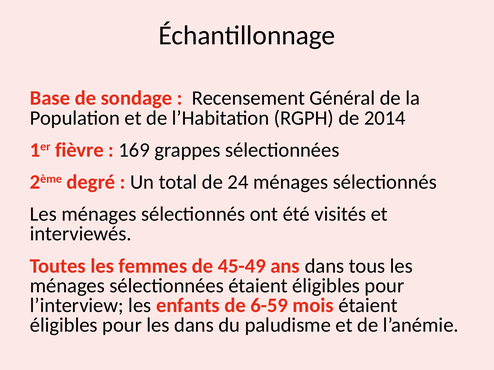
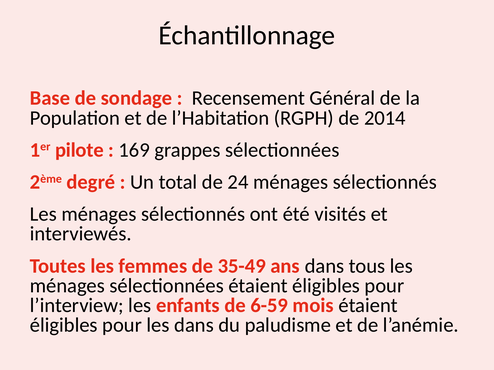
fièvre: fièvre -> pilote (79, 150)
45-49: 45-49 -> 35-49 (242, 266)
